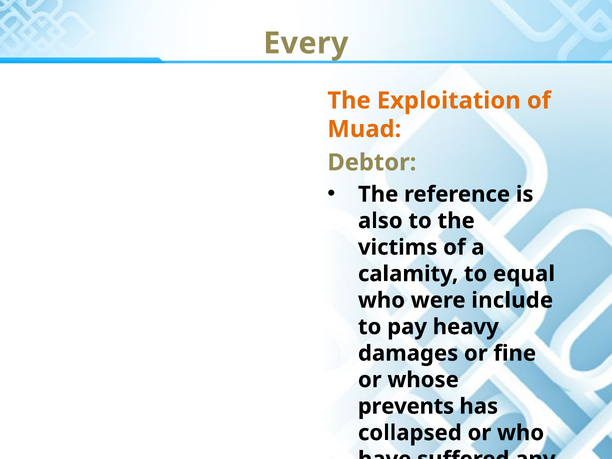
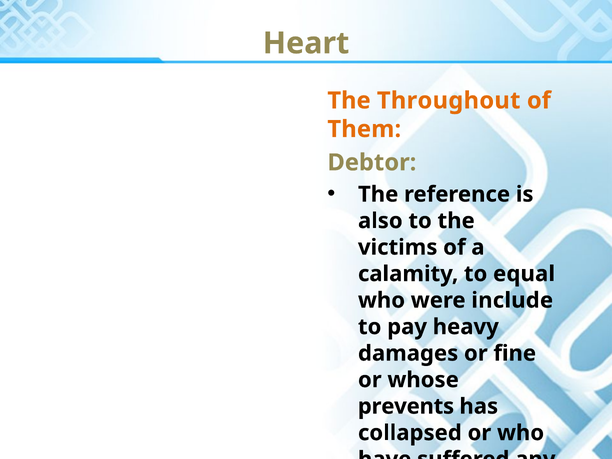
Every: Every -> Heart (306, 43)
Exploitation: Exploitation -> Throughout (449, 101)
Muad: Muad -> Them (364, 129)
